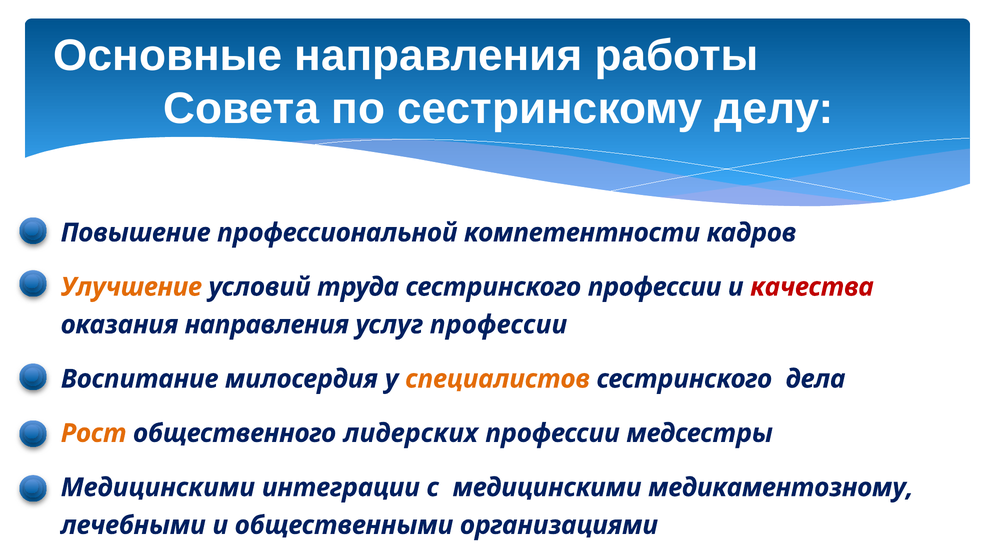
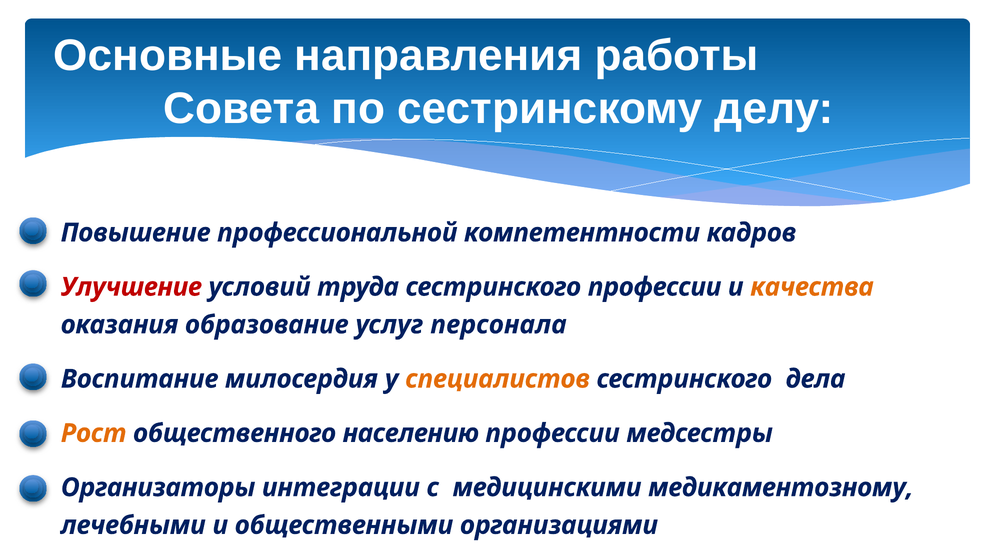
Улучшение colour: orange -> red (131, 287)
качества colour: red -> orange (812, 287)
оказания направления: направления -> образование (267, 325)
услуг профессии: профессии -> персонала (499, 325)
лидерских: лидерских -> населению (411, 433)
Медицинскими: Медицинскими -> Организаторы (158, 488)
